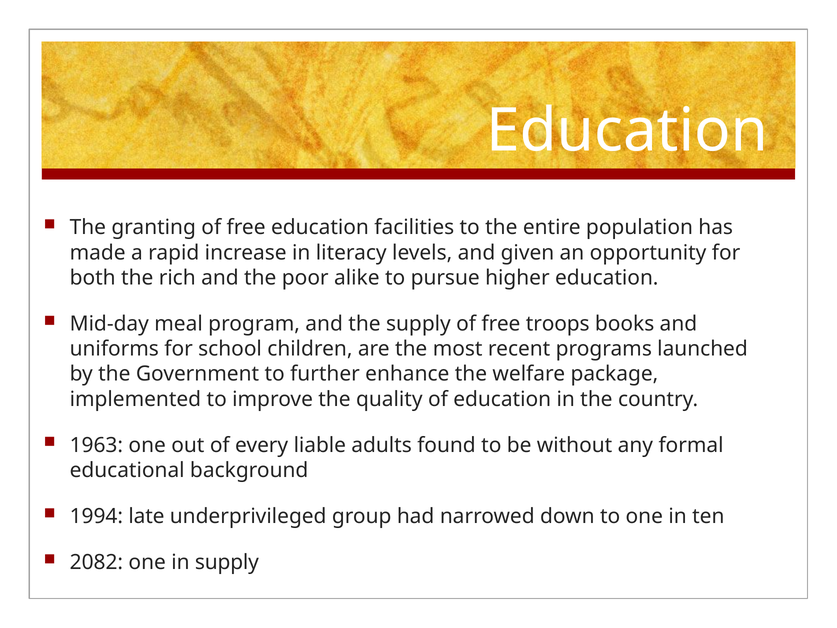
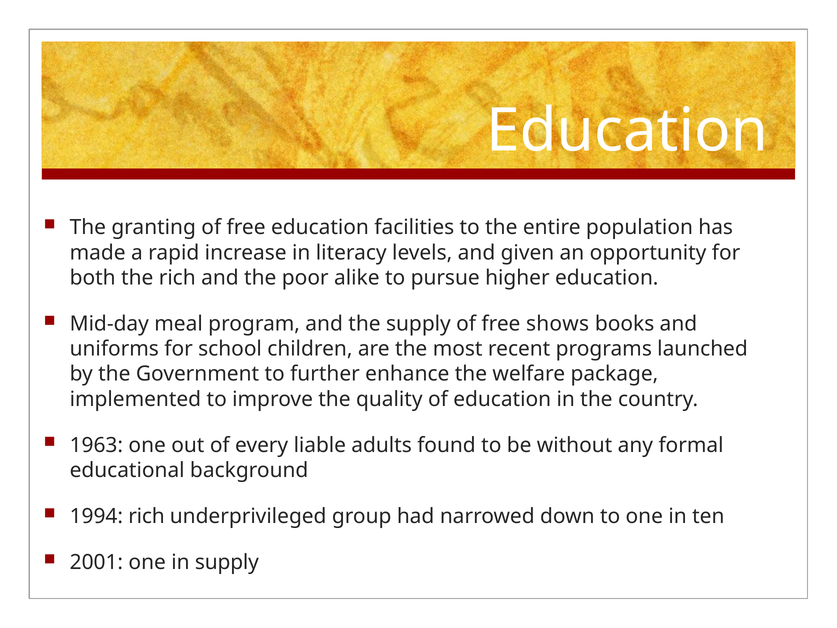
troops: troops -> shows (558, 324)
1994 late: late -> rich (147, 516)
2082: 2082 -> 2001 (96, 562)
